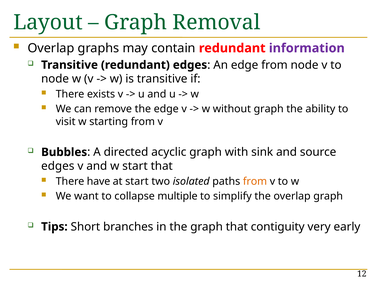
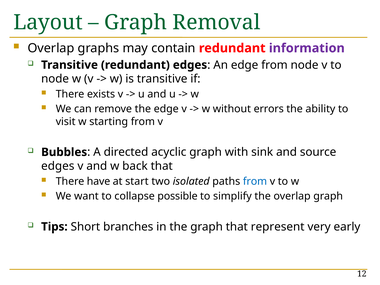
without graph: graph -> errors (269, 109)
w start: start -> back (135, 166)
from colour: orange -> blue (255, 181)
multiple: multiple -> possible (178, 196)
contiguity: contiguity -> represent (278, 227)
